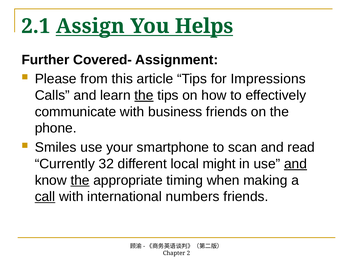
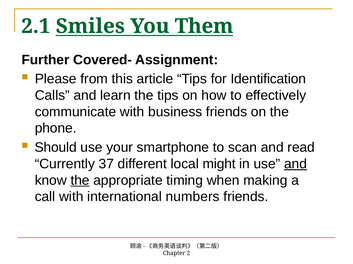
Assign: Assign -> Smiles (90, 26)
Helps: Helps -> Them (204, 26)
Impressions: Impressions -> Identification (268, 79)
the underline: present -> none (144, 96)
Smiles: Smiles -> Should (56, 148)
32: 32 -> 37 (106, 164)
call underline: present -> none (45, 197)
